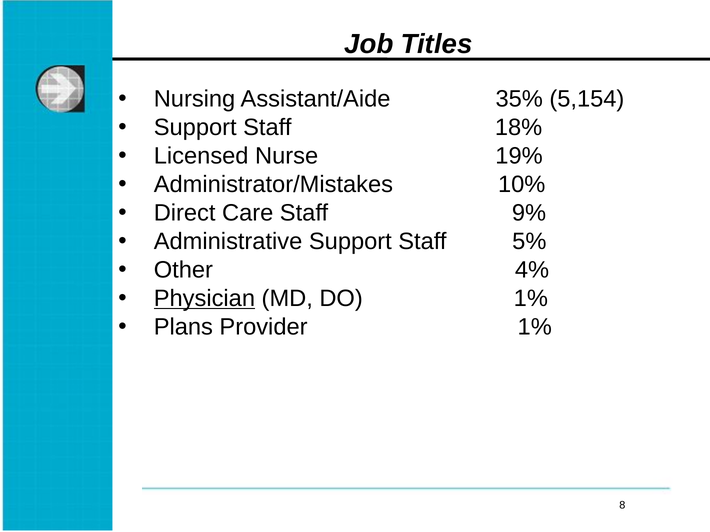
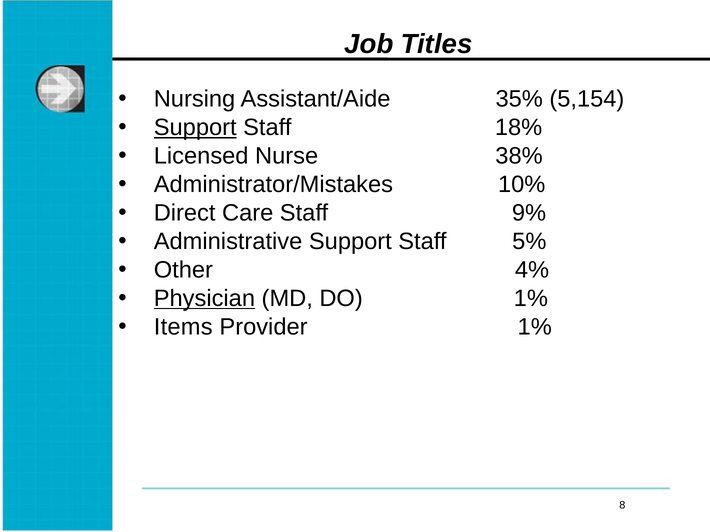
Support underline: none -> present (195, 128)
19%: 19% -> 38% (519, 156)
Plans: Plans -> Items (183, 327)
